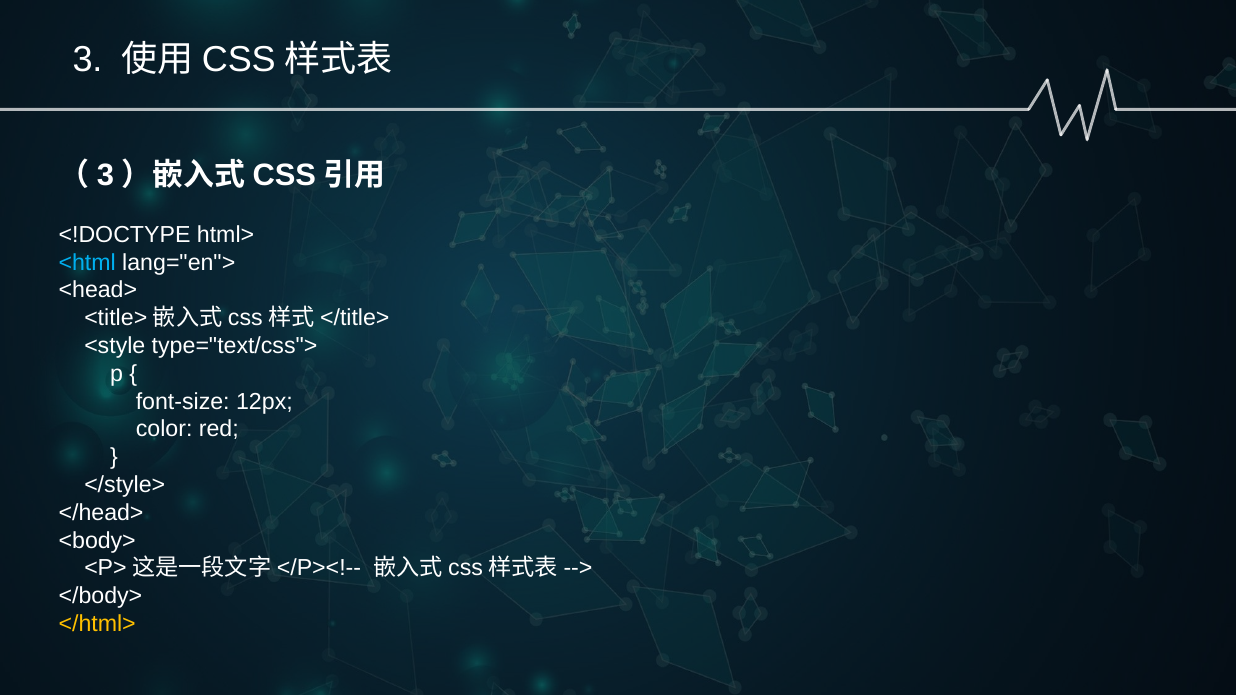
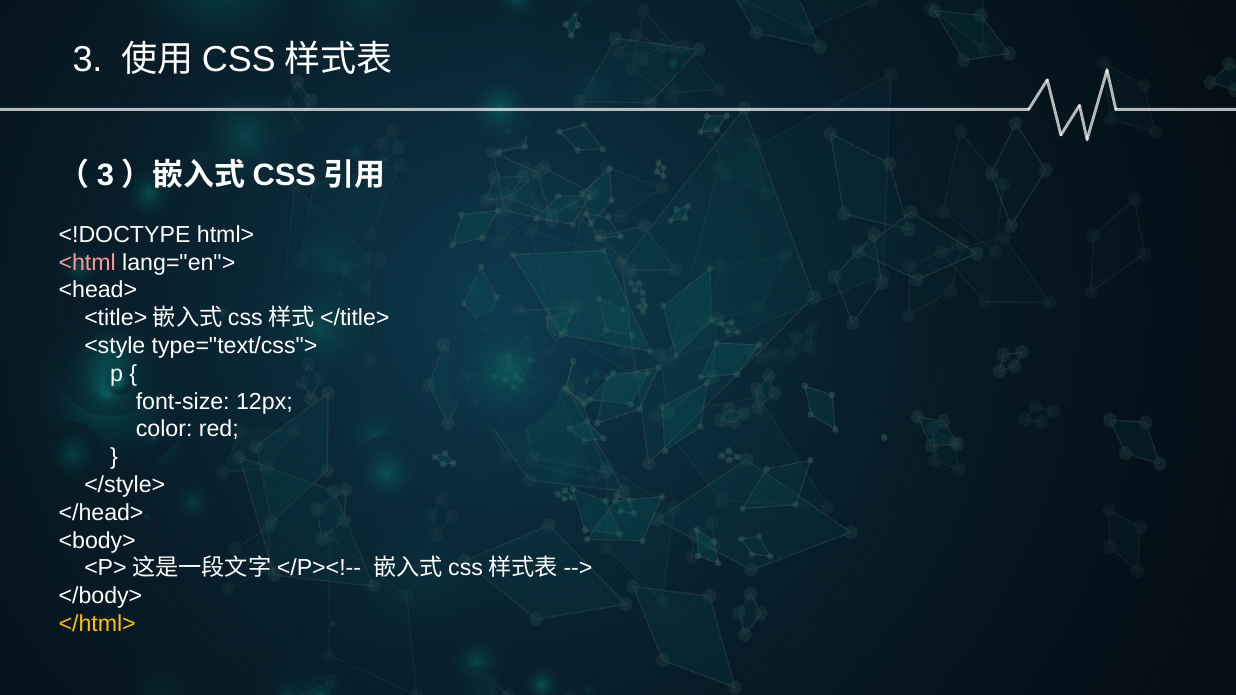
<html colour: light blue -> pink (87, 263)
